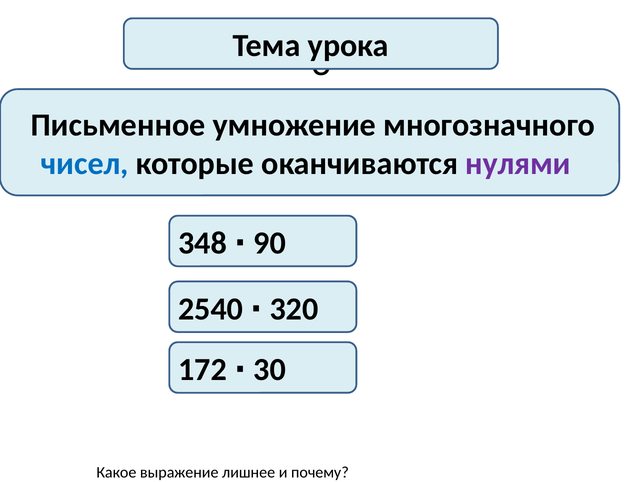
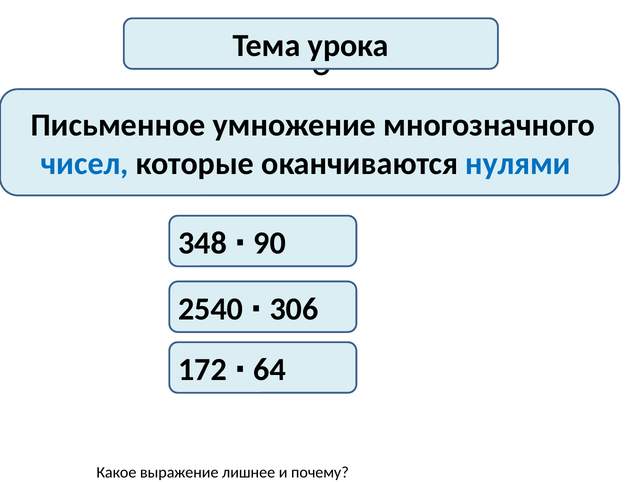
нулями colour: purple -> blue (518, 164)
320: 320 -> 306 (294, 309)
30: 30 -> 64 (270, 369)
